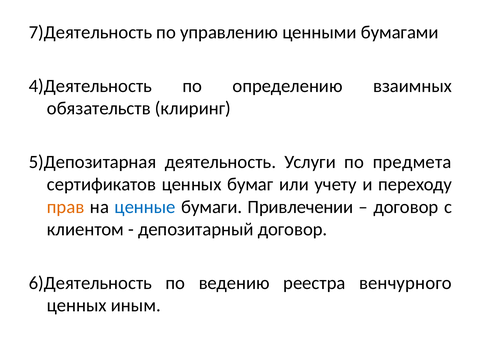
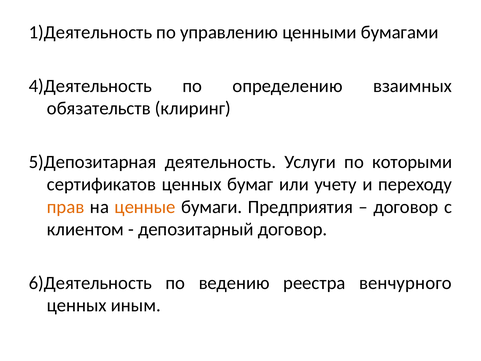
7)Деятельность: 7)Деятельность -> 1)Деятельность (91, 32)
предмета: предмета -> которыми (412, 162)
ценные colour: blue -> orange (145, 207)
Привлечении: Привлечении -> Предприятия (300, 207)
